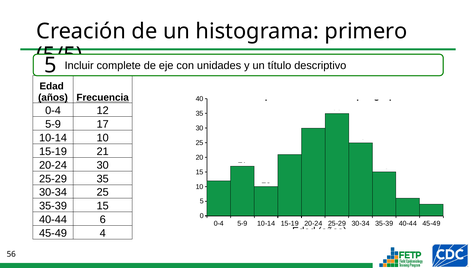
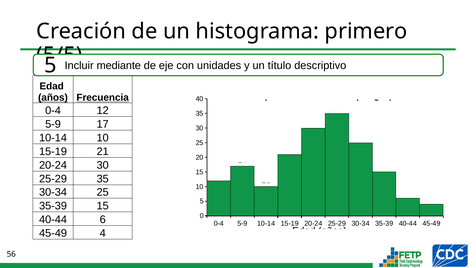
complete: complete -> mediante (119, 66)
